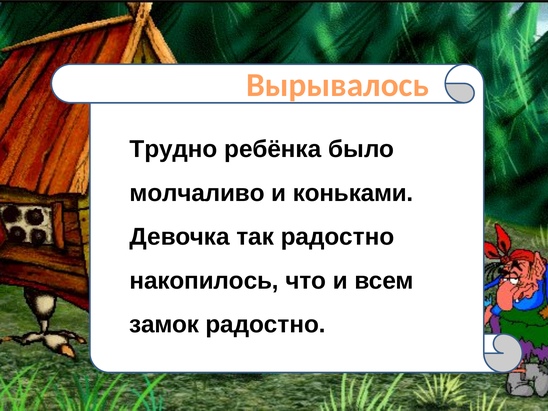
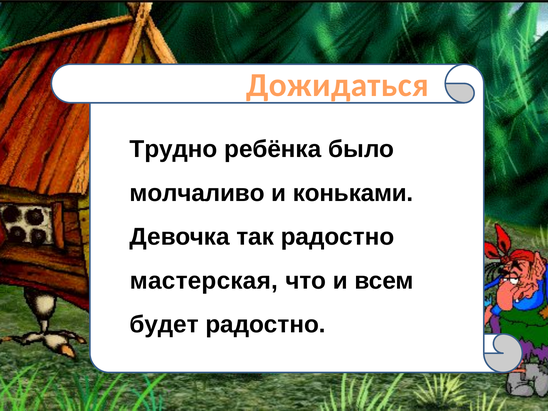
Вырывалось: Вырывалось -> Дожидаться (337, 85)
накопилось: накопилось -> мастерская (204, 281)
замок: замок -> будет (164, 325)
